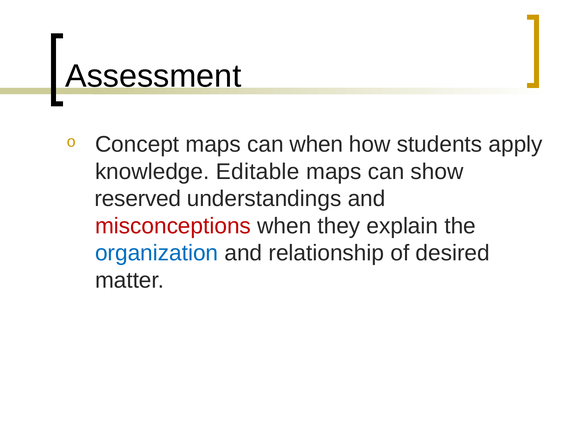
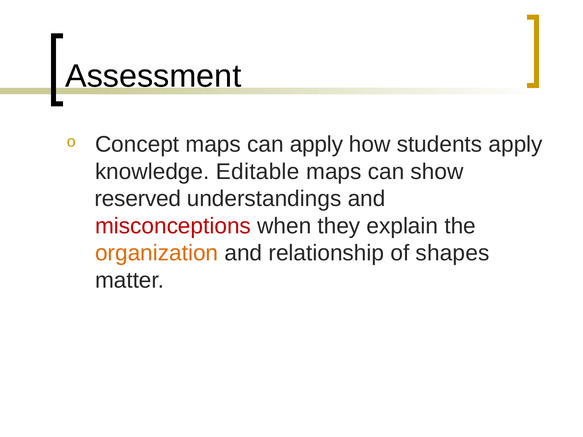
can when: when -> apply (316, 144)
organization colour: blue -> orange (157, 253)
desired: desired -> shapes (453, 253)
